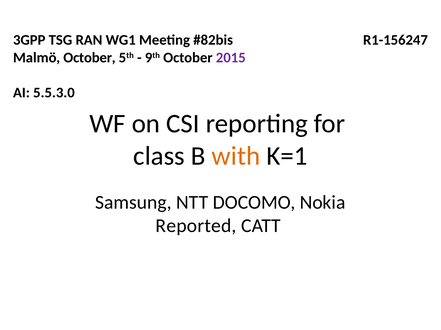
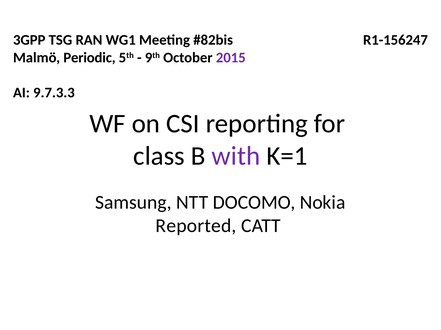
Malmö October: October -> Periodic (89, 58)
5.5.3.0: 5.5.3.0 -> 9.7.3.3 (54, 93)
with colour: orange -> purple (236, 156)
